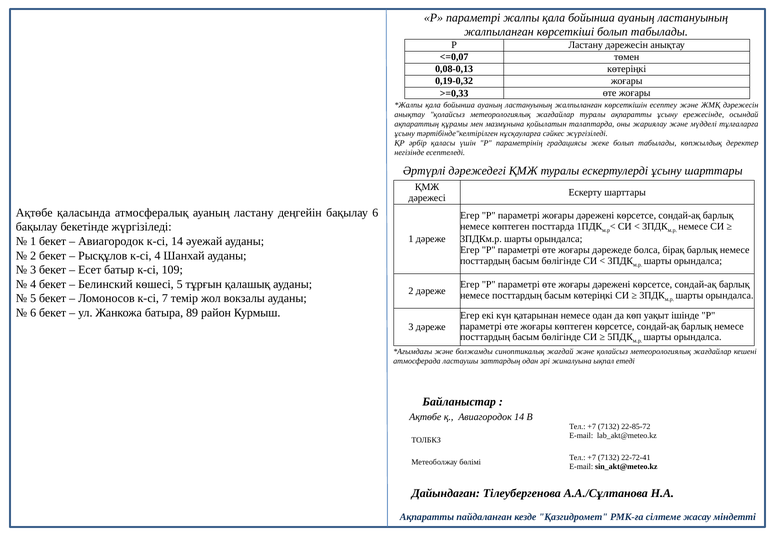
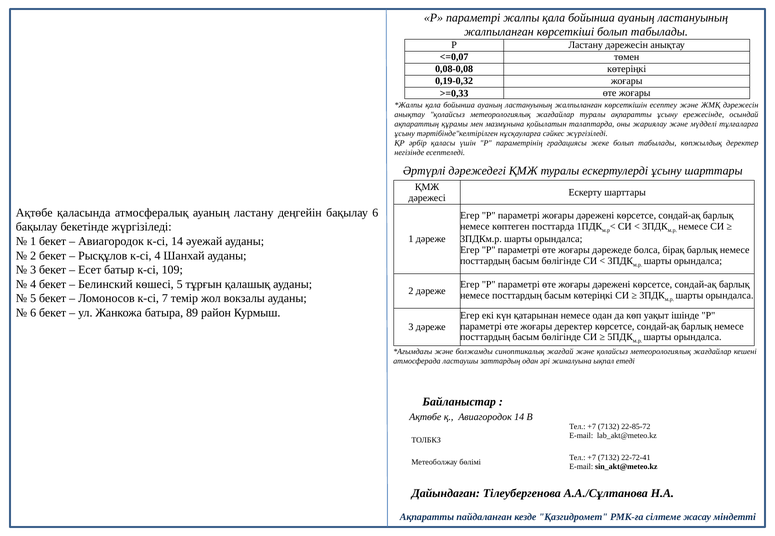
0,08-0,13: 0,08-0,13 -> 0,08-0,08 (454, 69)
жоғары көптеген: көптеген -> деректер (574, 327)
